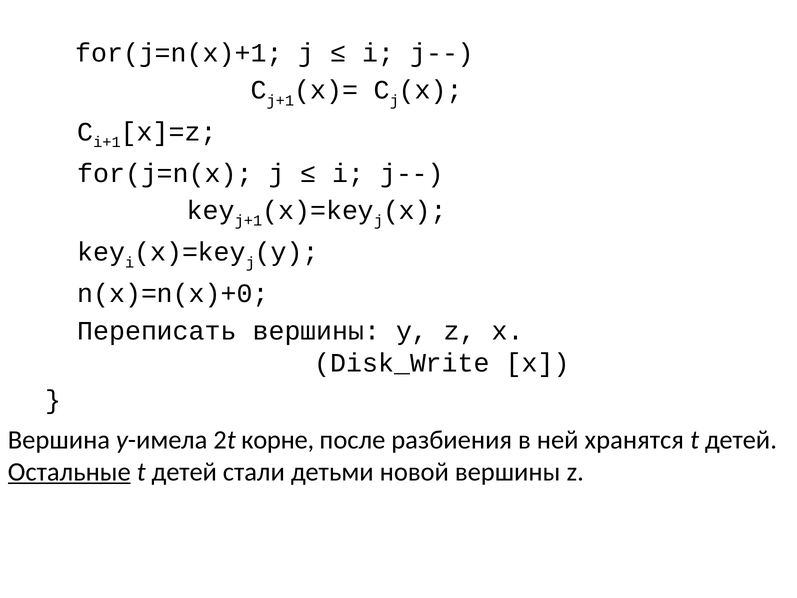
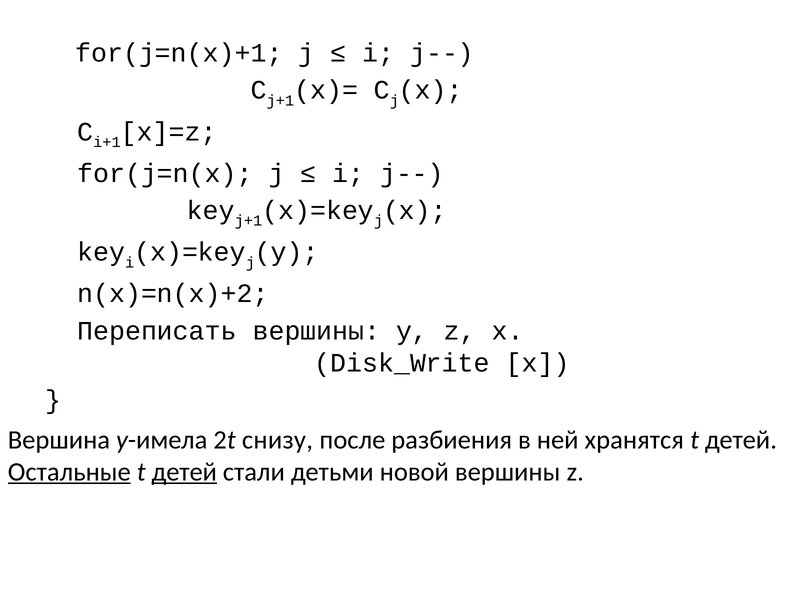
n(x)=n(x)+0: n(x)=n(x)+0 -> n(x)=n(x)+2 (173, 294)
корне: корне -> снизу (277, 440)
детей underline: none -> present (184, 472)
